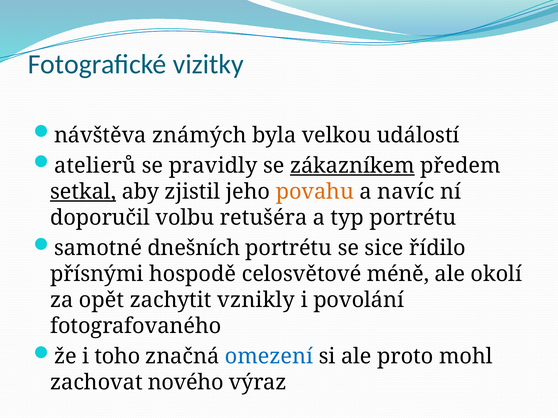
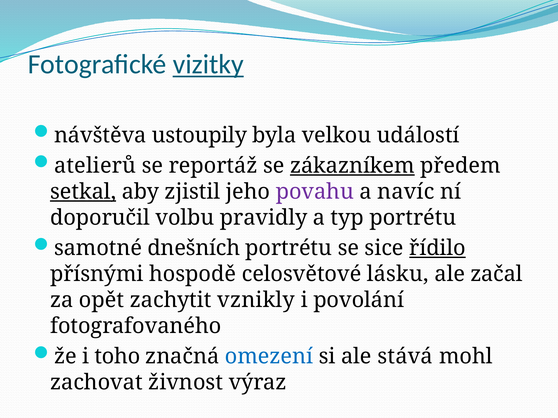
vizitky underline: none -> present (208, 64)
známých: známých -> ustoupily (199, 135)
pravidly: pravidly -> reportáž (213, 166)
povahu colour: orange -> purple (315, 192)
retušéra: retušéra -> pravidly (264, 218)
řídilo underline: none -> present (438, 248)
méně: méně -> lásku (398, 274)
okolí: okolí -> začal (496, 274)
proto: proto -> stává (405, 357)
nového: nového -> živnost (186, 383)
